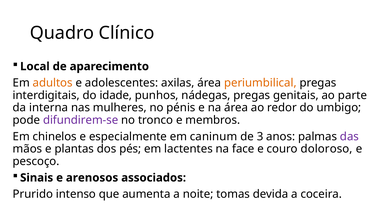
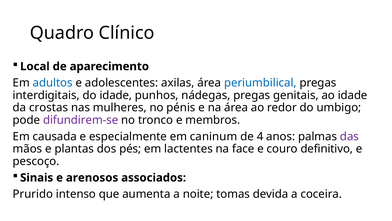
adultos colour: orange -> blue (53, 83)
periumbilical colour: orange -> blue (260, 83)
ao parte: parte -> idade (353, 95)
interna: interna -> crostas (49, 107)
chinelos: chinelos -> causada (55, 136)
3: 3 -> 4 (260, 136)
doloroso: doloroso -> definitivo (327, 149)
